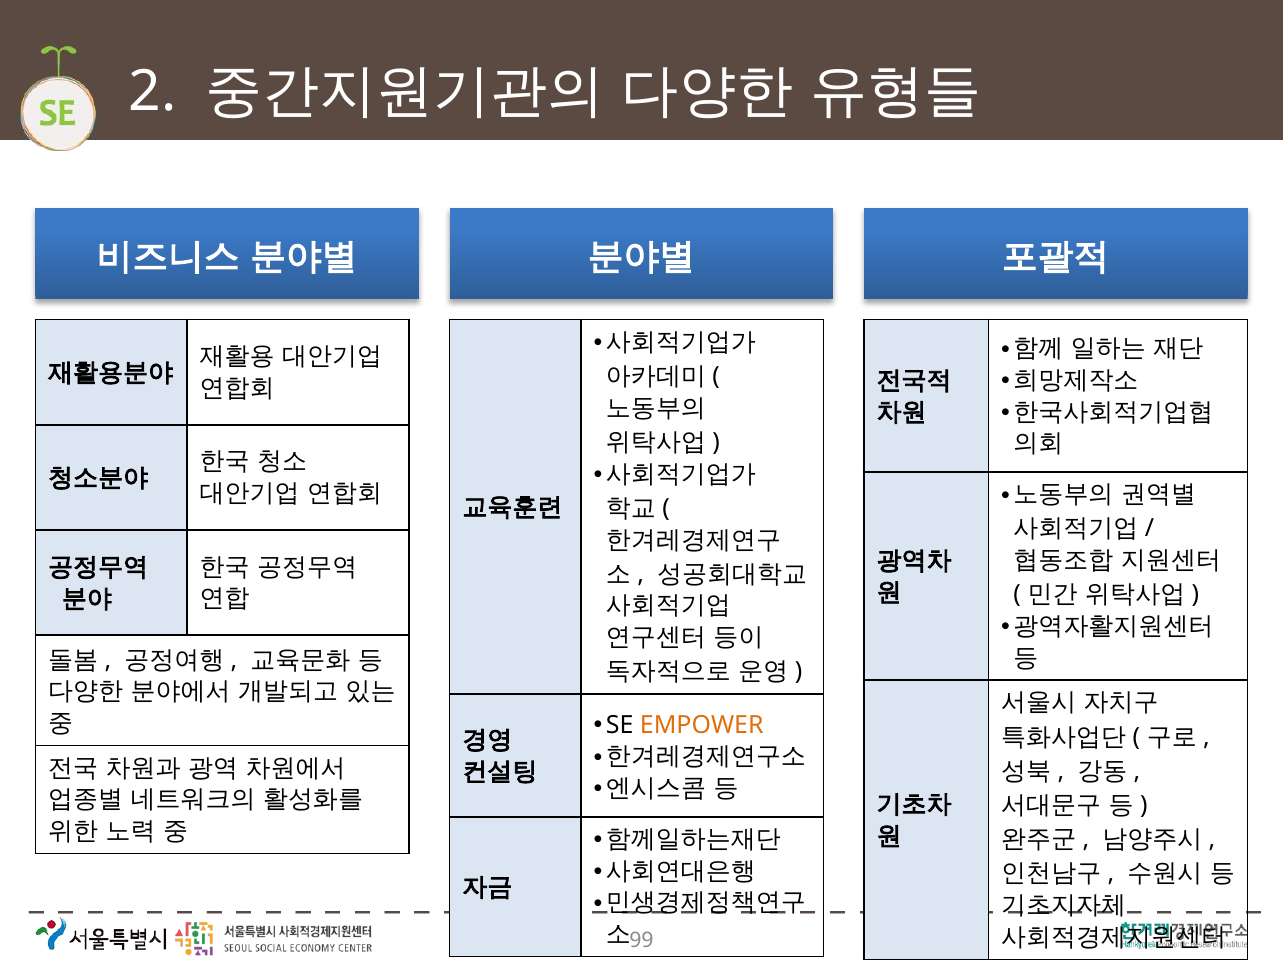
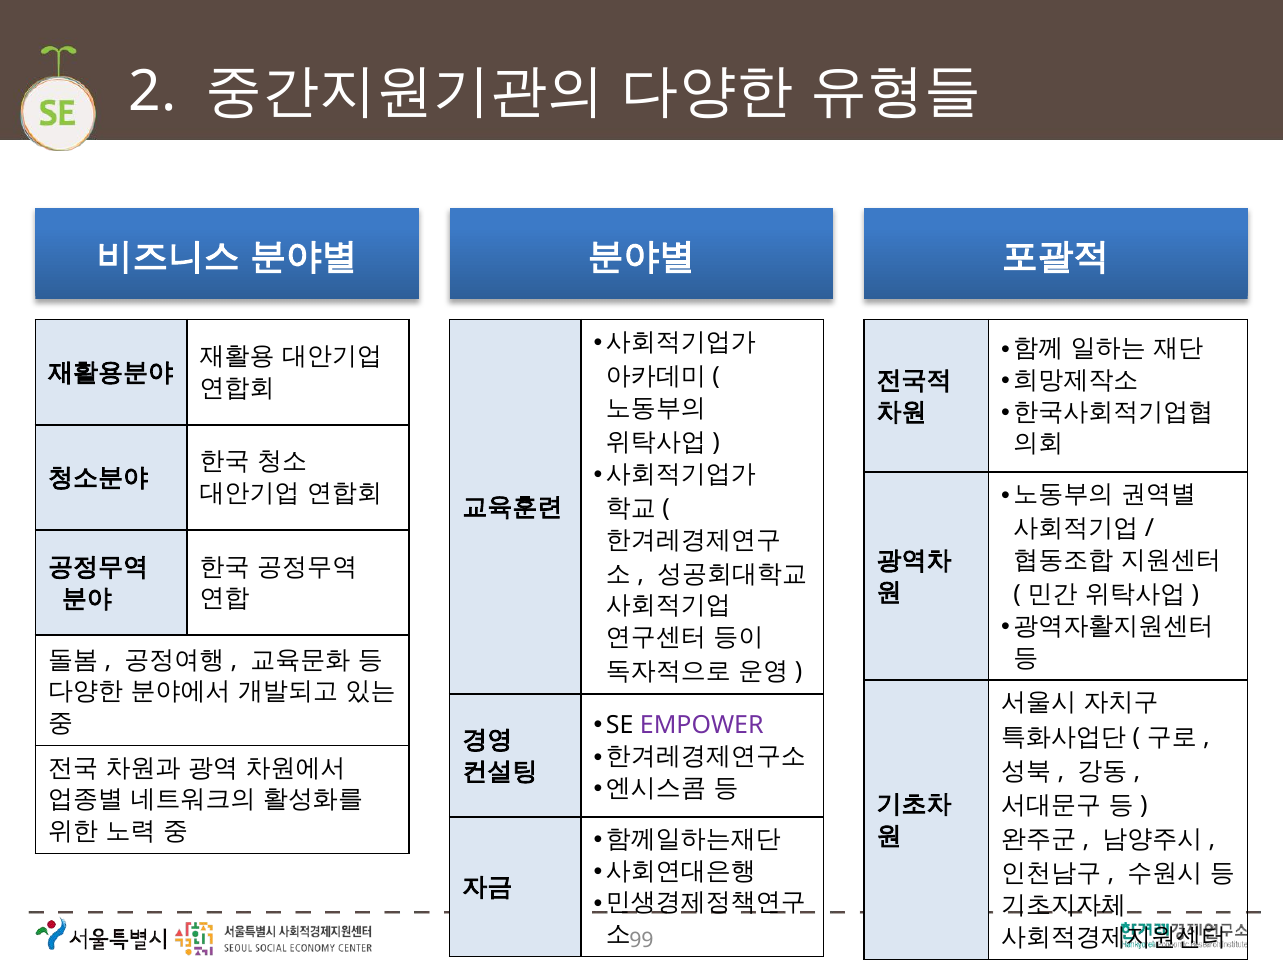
EMPOWER colour: orange -> purple (702, 725)
